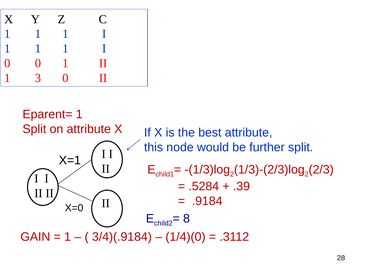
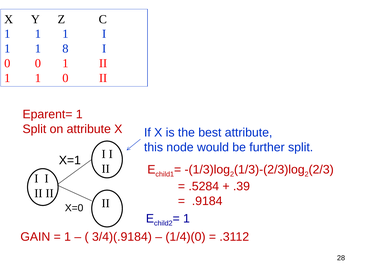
1: 1 -> 8 (65, 49)
3: 3 -> 1 (38, 78)
8: 8 -> 1 (187, 218)
